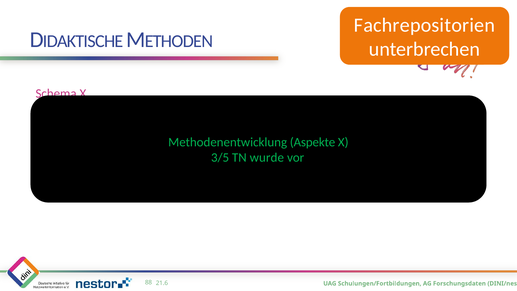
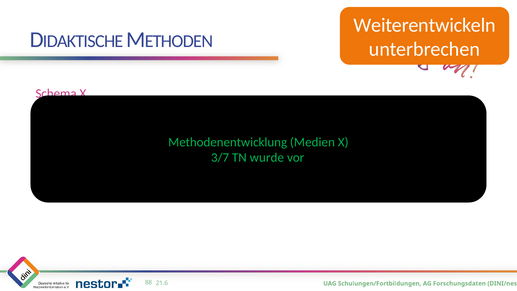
Fachrepositorien: Fachrepositorien -> Weiterentwickeln (425, 25)
Aspekte: Aspekte -> Medien (312, 142)
3/5: 3/5 -> 3/7 (220, 158)
